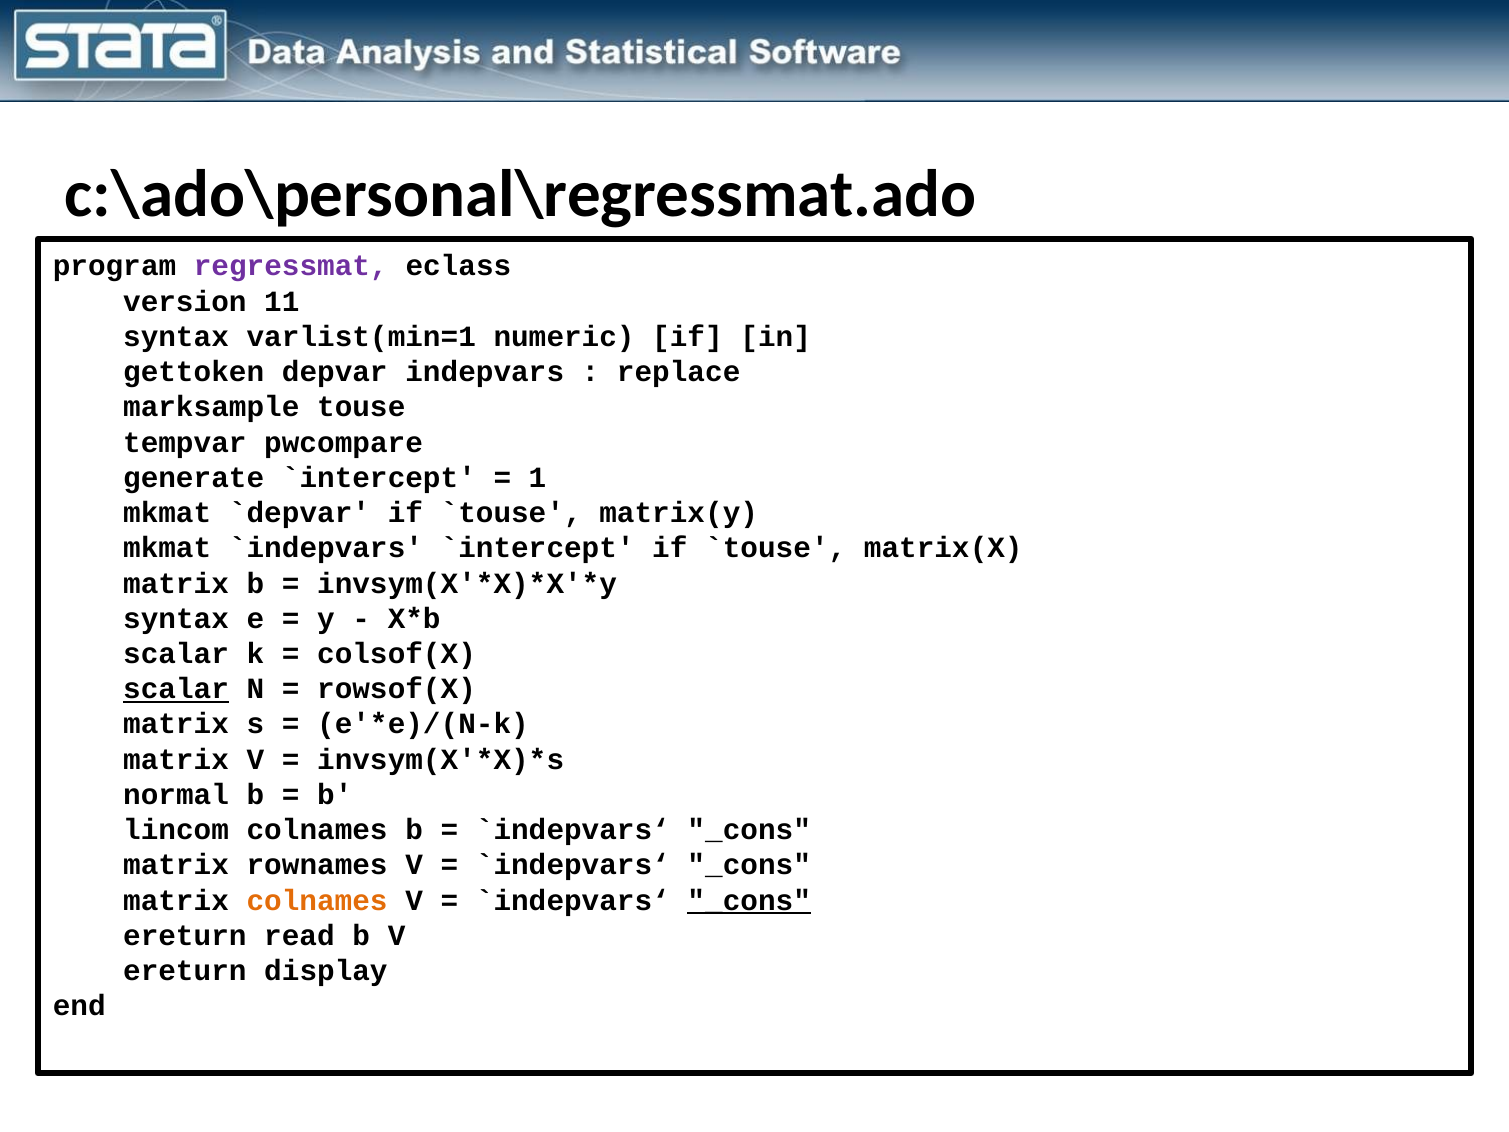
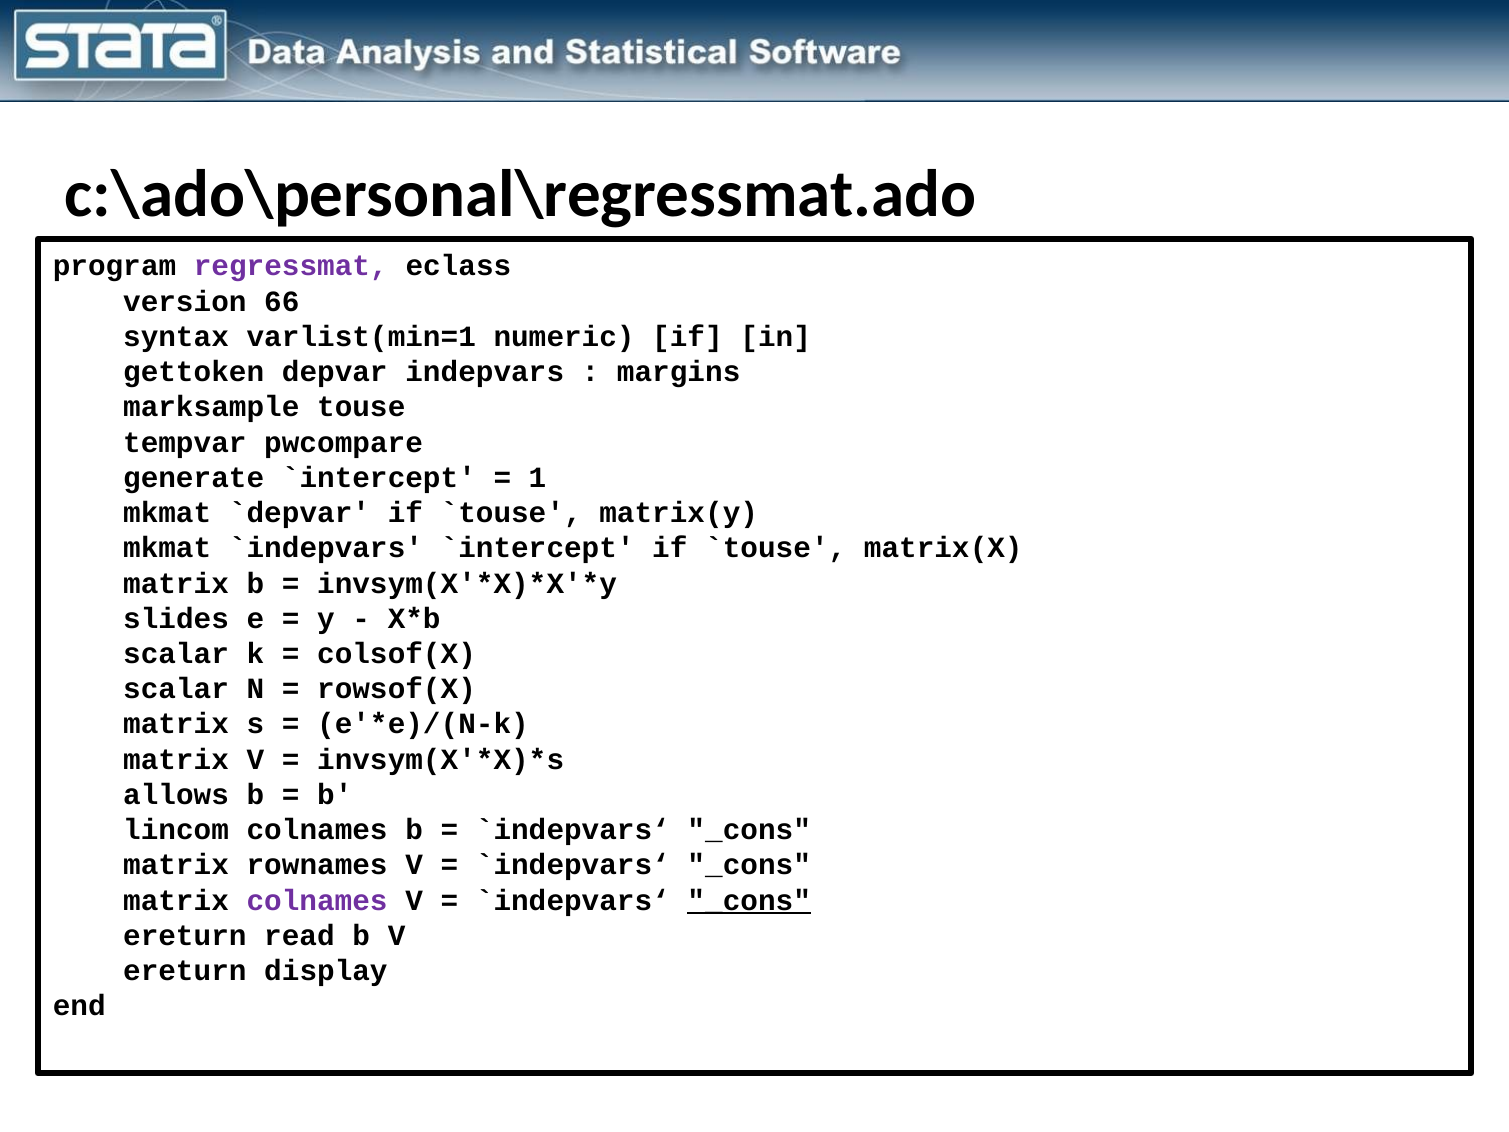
11: 11 -> 66 (282, 301)
replace: replace -> margins (679, 372)
syntax: syntax -> slides (176, 618)
scalar underline: present -> none (176, 689)
normal: normal -> allows (176, 795)
colnames colour: orange -> purple (317, 900)
